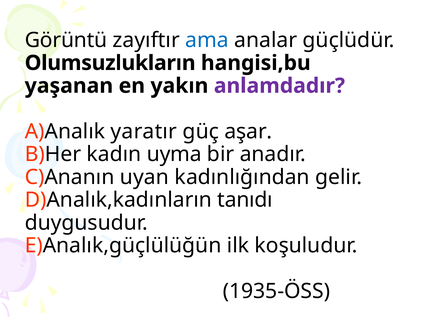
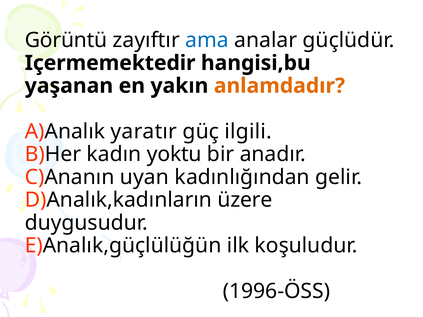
Olumsuzlukların: Olumsuzlukların -> Içermemektedir (110, 63)
anlamdadır colour: purple -> orange (279, 86)
aşar: aşar -> ilgili (248, 132)
uyma: uyma -> yoktu (174, 154)
tanıdı: tanıdı -> üzere (245, 200)
1935-ÖSS: 1935-ÖSS -> 1996-ÖSS (276, 292)
